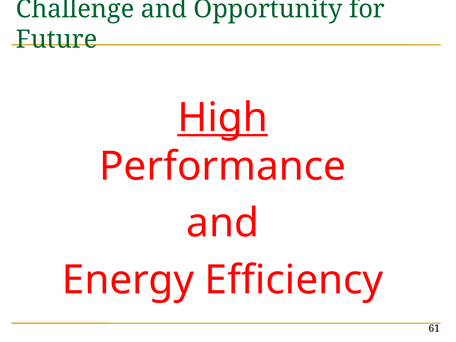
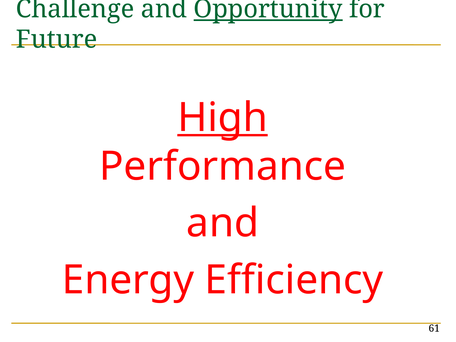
Opportunity underline: none -> present (268, 9)
